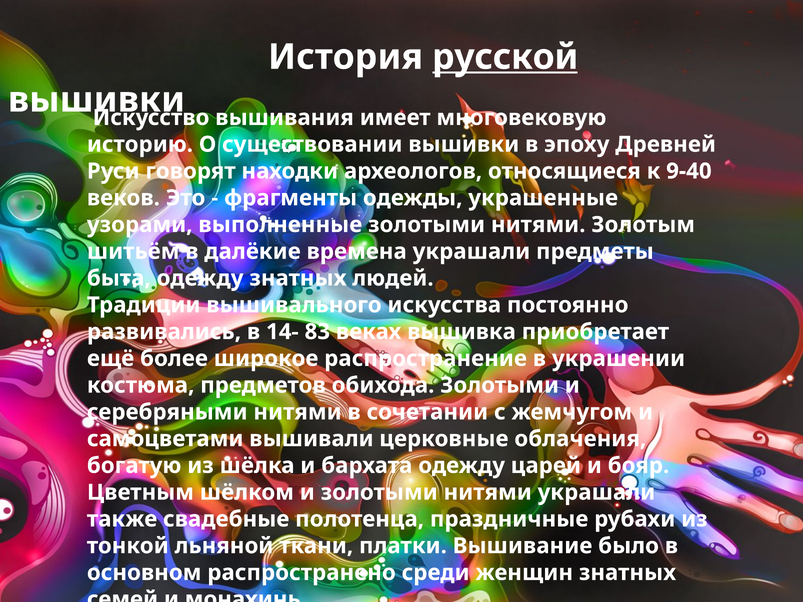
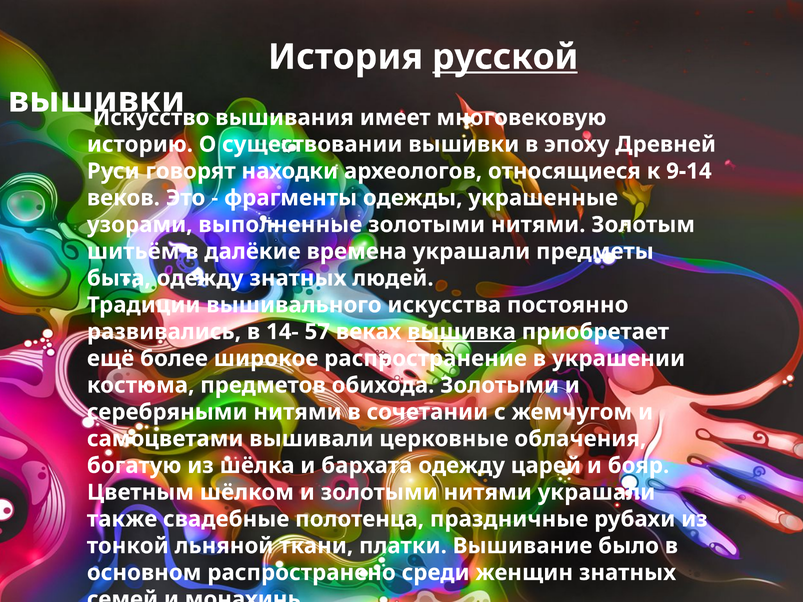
9-40: 9-40 -> 9-14 (689, 171)
83: 83 -> 57 (317, 332)
вышивка underline: none -> present (462, 332)
